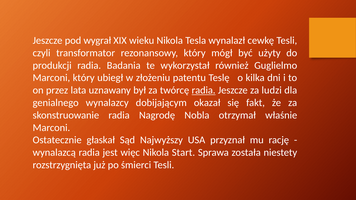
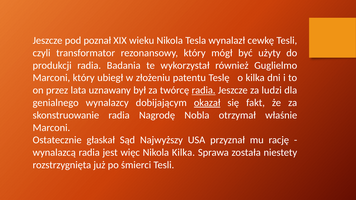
wygrał: wygrał -> poznał (97, 41)
okazał underline: none -> present (207, 103)
Nikola Start: Start -> Kilka (183, 153)
